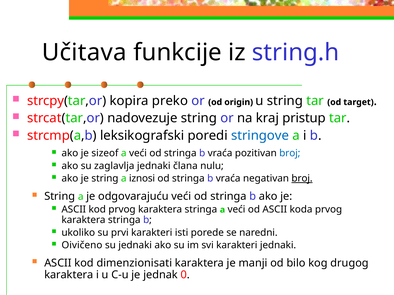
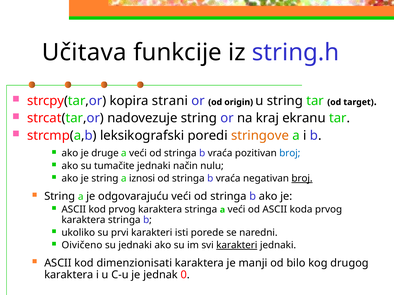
preko: preko -> strani (170, 101)
pristup: pristup -> ekranu (304, 118)
stringove colour: blue -> orange (260, 136)
sizeof: sizeof -> druge (105, 154)
zaglavlja: zaglavlja -> tumačite (114, 166)
člana: člana -> način (185, 166)
karakteri underline: none -> present (237, 246)
